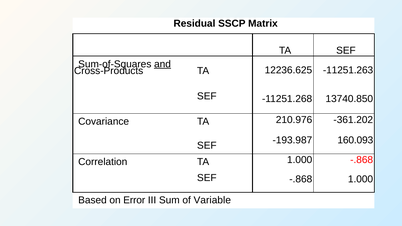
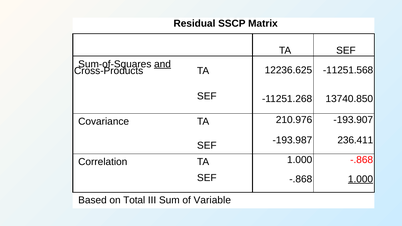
-11251.263: -11251.263 -> -11251.568 (348, 70)
-361.202: -361.202 -> -193.907 (353, 120)
160.093: 160.093 -> 236.411 (355, 140)
1.000 underline: none -> present (361, 179)
Error: Error -> Total (134, 200)
